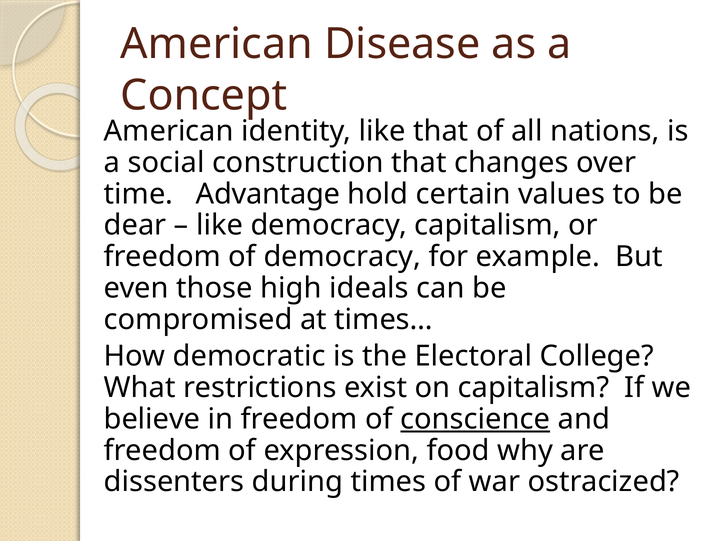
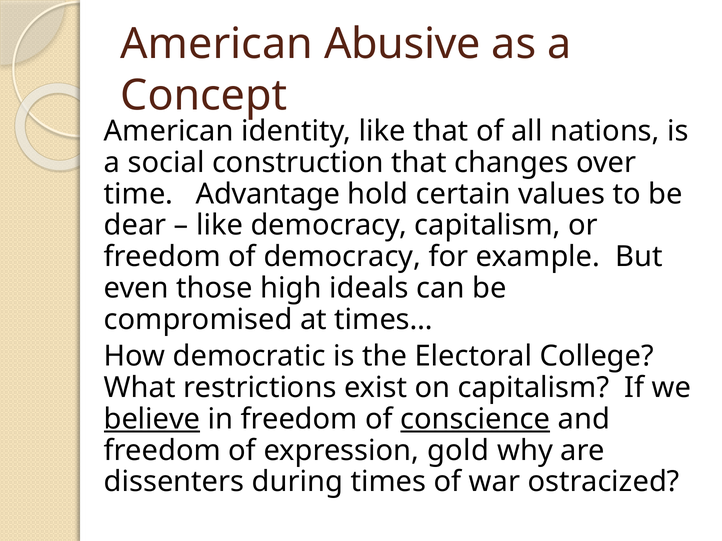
Disease: Disease -> Abusive (402, 44)
believe underline: none -> present (152, 419)
food: food -> gold (458, 451)
